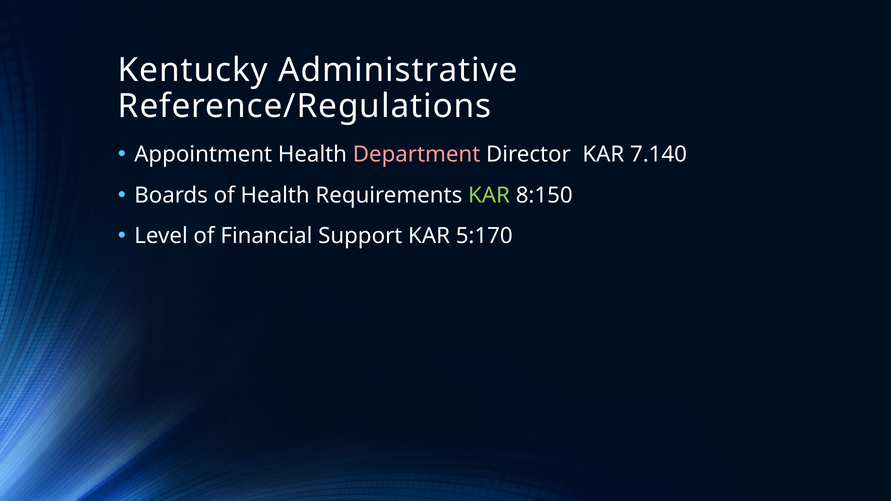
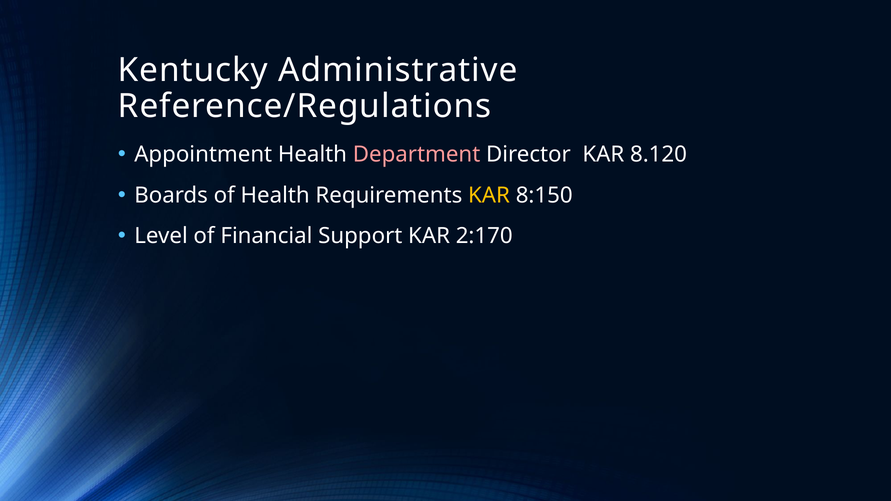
7.140: 7.140 -> 8.120 (659, 155)
KAR colour: light green -> yellow (489, 195)
5:170: 5:170 -> 2:170 (484, 236)
